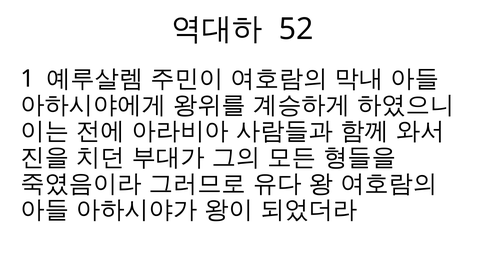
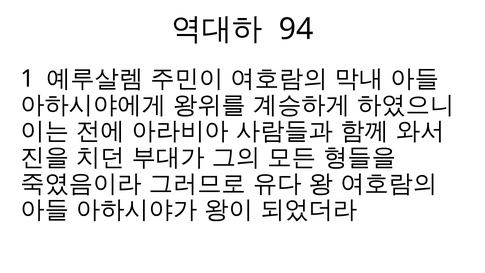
52: 52 -> 94 (296, 29)
